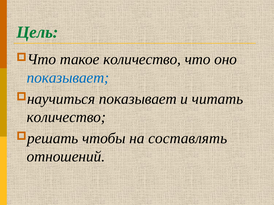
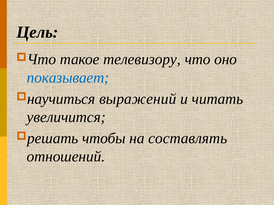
Цель colour: green -> black (37, 32)
такое количество: количество -> телевизору (142, 60)
показывает: показывает -> выражений (138, 99)
количество: количество -> увеличится (66, 117)
